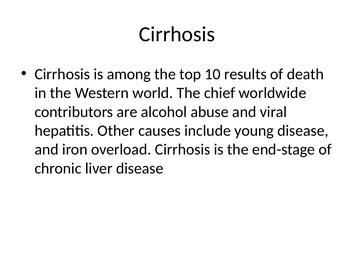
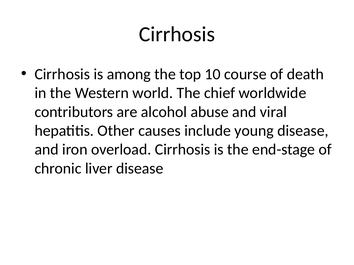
results: results -> course (245, 74)
